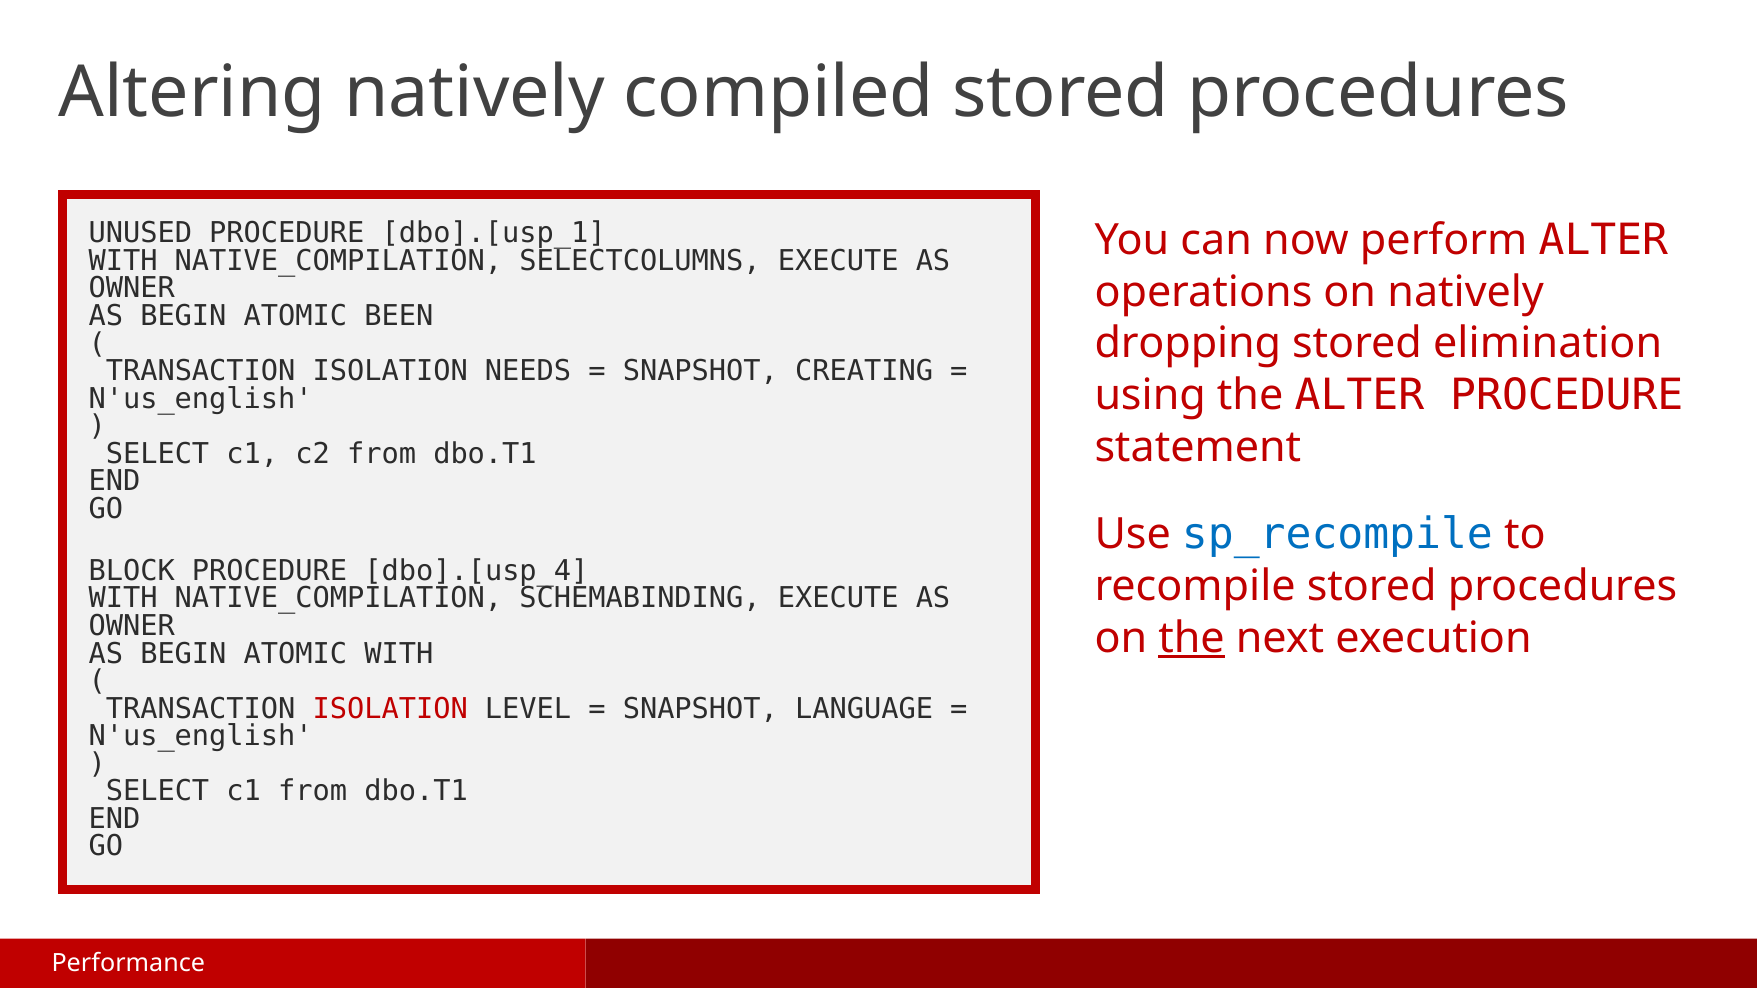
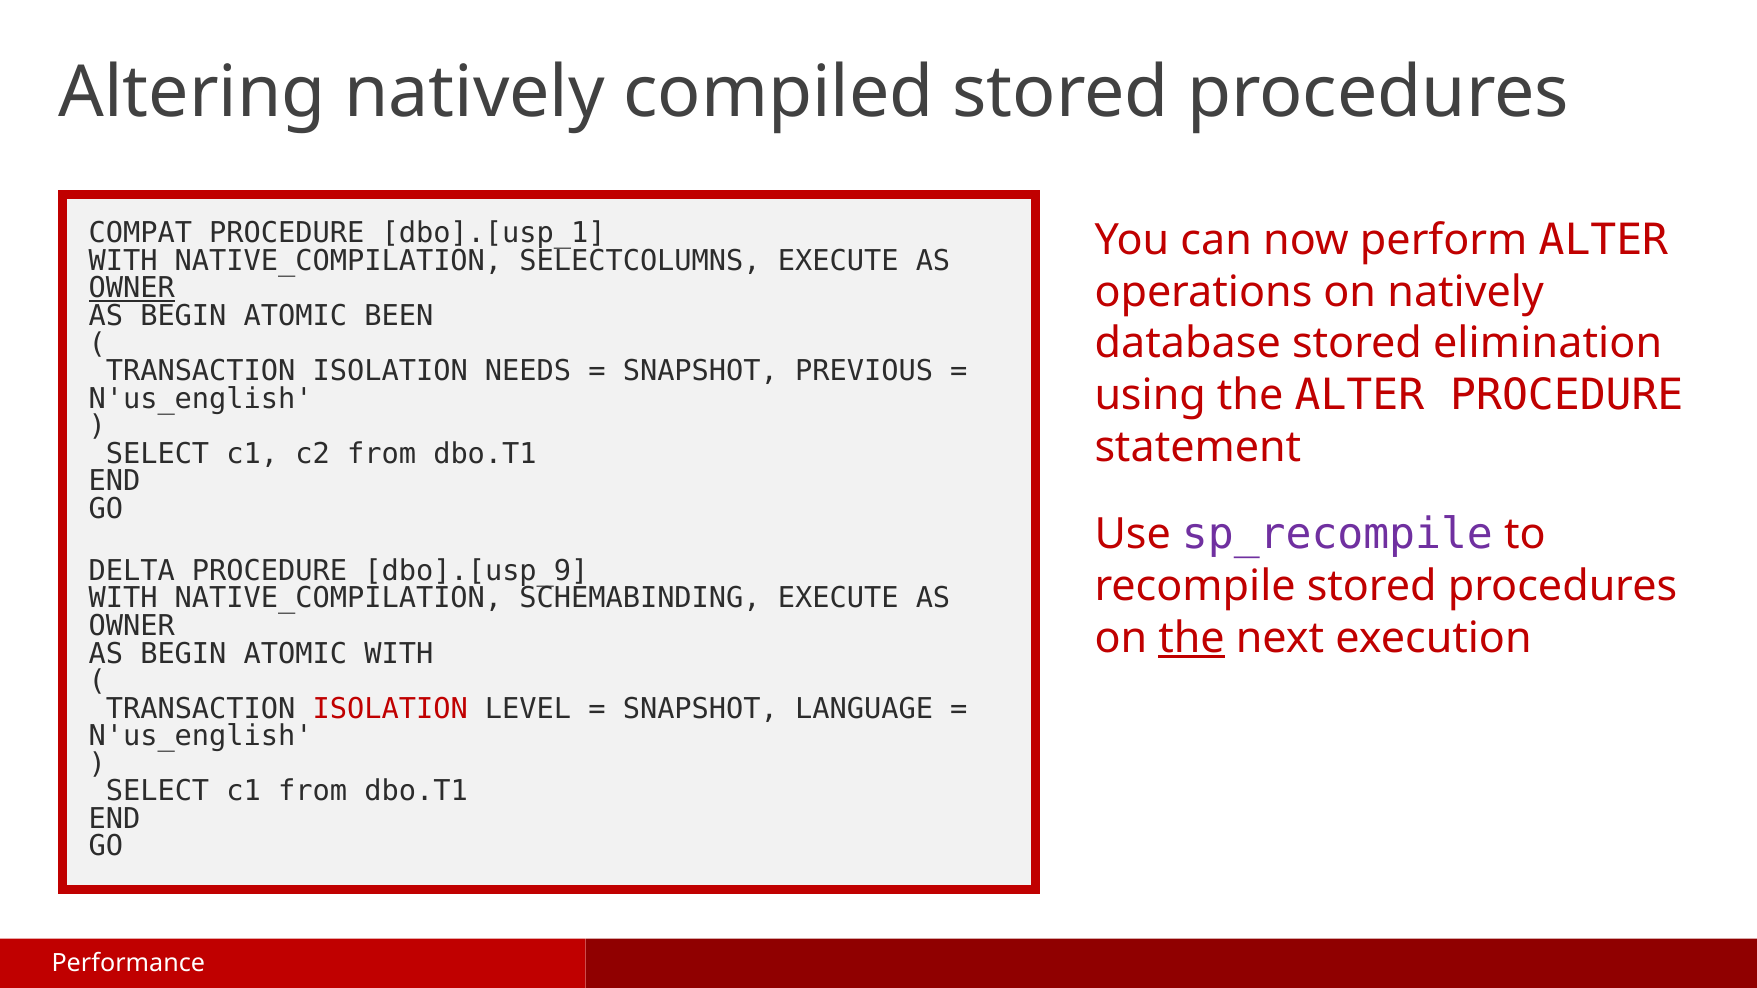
UNUSED: UNUSED -> COMPAT (140, 233)
OWNER underline: none -> present (132, 288)
dropping: dropping -> database (1188, 344)
CREATING: CREATING -> PREVIOUS (864, 371)
sp_recompile colour: blue -> purple (1337, 535)
BLOCK: BLOCK -> DELTA (132, 571)
dbo].[usp_4: dbo].[usp_4 -> dbo].[usp_9 (476, 571)
